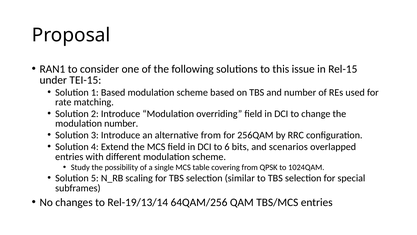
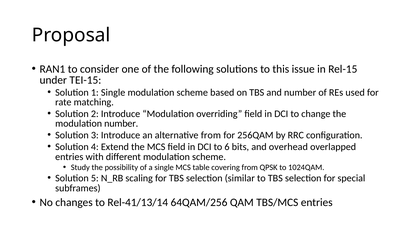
1 Based: Based -> Single (113, 92)
scenarios: scenarios -> overhead (288, 147)
Rel-19/13/14: Rel-19/13/14 -> Rel-41/13/14 (138, 202)
